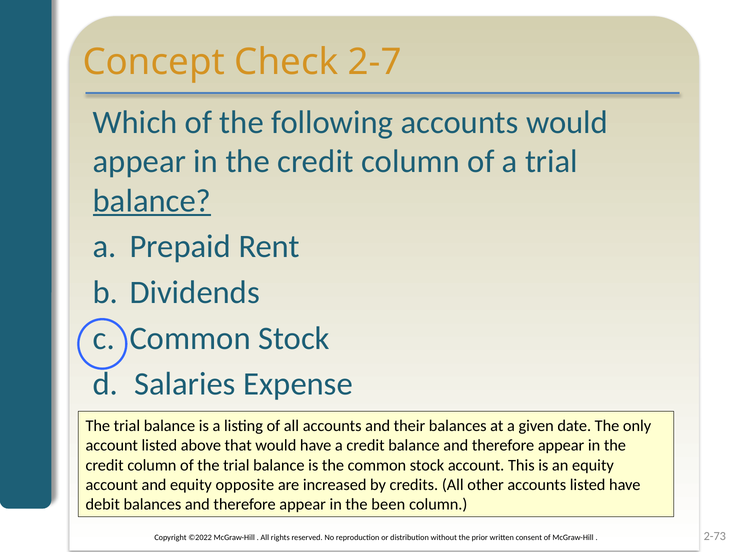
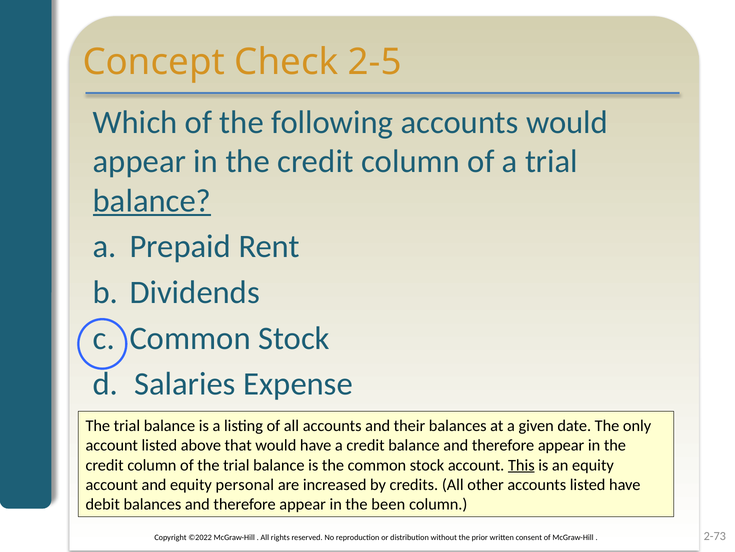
2-7: 2-7 -> 2-5 (375, 62)
This underline: none -> present (521, 465)
opposite: opposite -> personal (245, 484)
